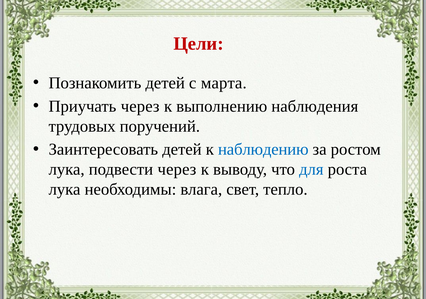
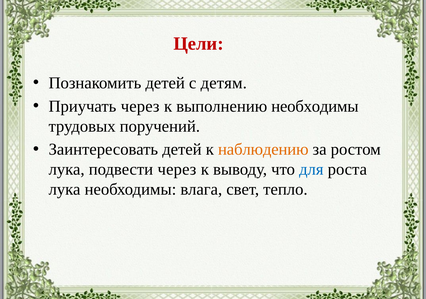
марта: марта -> детям (224, 83)
выполнению наблюдения: наблюдения -> необходимы (315, 106)
наблюдению colour: blue -> orange (263, 150)
